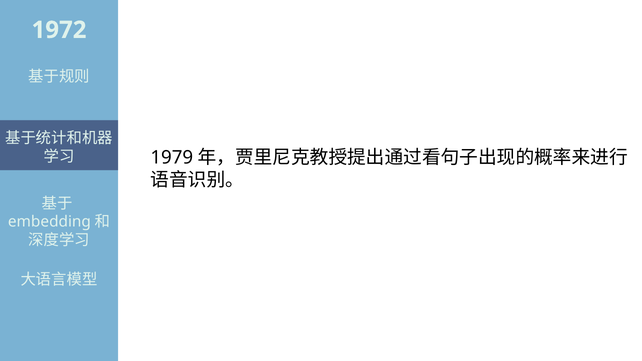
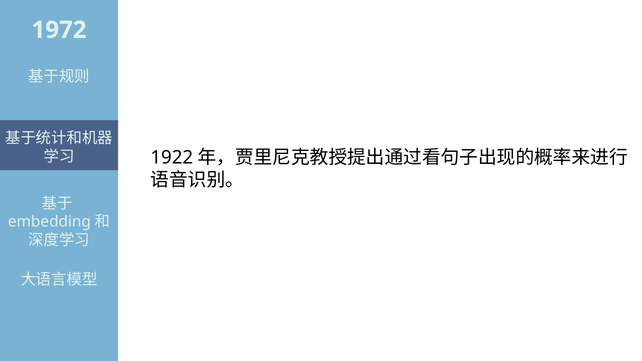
1979: 1979 -> 1922 (172, 158)
